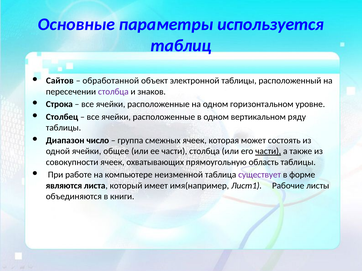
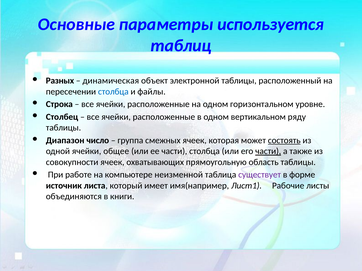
Сайтов: Сайтов -> Разных (60, 81)
обработанной: обработанной -> динамическая (111, 81)
столбца colour: purple -> blue (113, 92)
знаков: знаков -> файлы (152, 92)
состоять underline: none -> present (284, 141)
являются: являются -> источник (64, 186)
